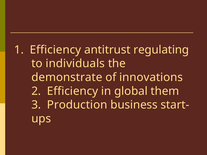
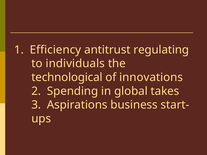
demonstrate: demonstrate -> technological (67, 77)
2 Efficiency: Efficiency -> Spending (73, 91)
them: them -> takes (165, 91)
Production: Production -> Aspirations (77, 105)
